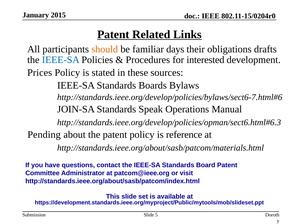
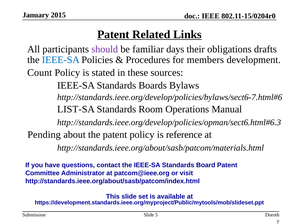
should colour: orange -> purple (105, 49)
interested: interested -> members (205, 60)
Prices: Prices -> Count (40, 73)
JOIN-SA: JOIN-SA -> LIST-SA (76, 109)
Speak: Speak -> Room (151, 109)
